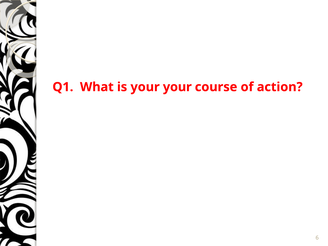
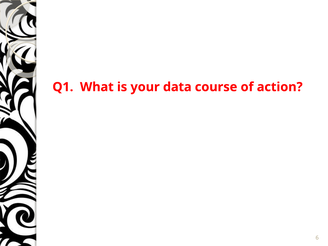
your your: your -> data (177, 87)
